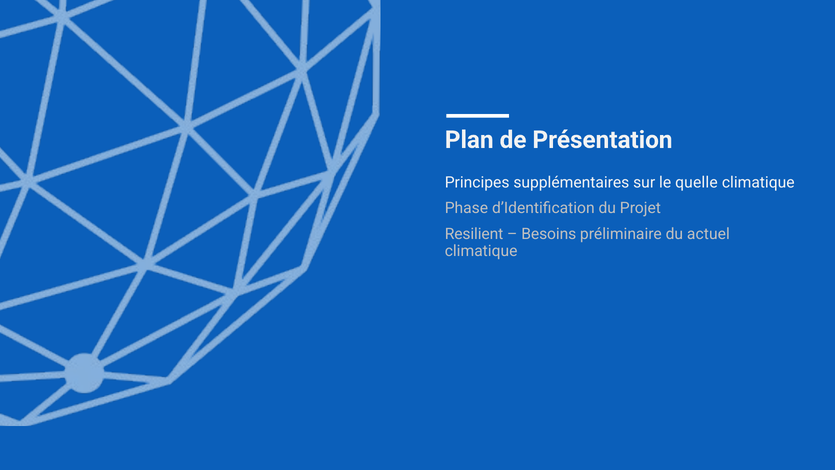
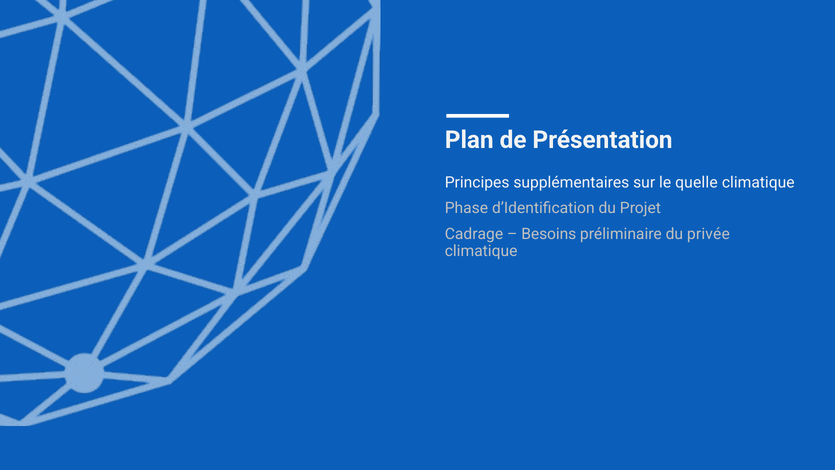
Resilient: Resilient -> Cadrage (474, 234)
actuel: actuel -> privée (708, 234)
